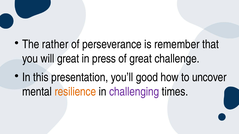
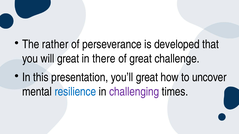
remember: remember -> developed (177, 44)
press: press -> there (104, 59)
you’ll good: good -> great (147, 78)
resilience colour: orange -> blue (75, 92)
